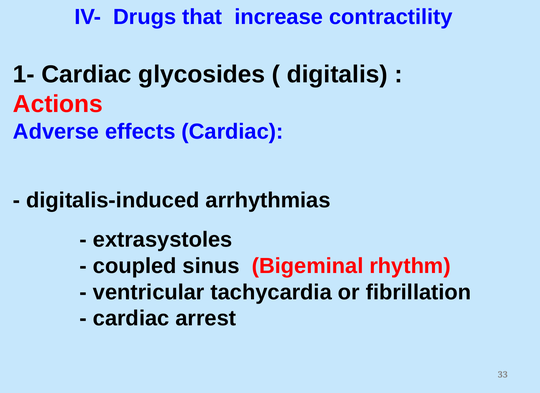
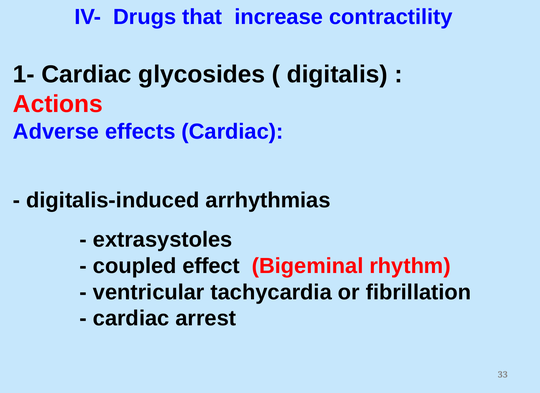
sinus: sinus -> effect (211, 266)
